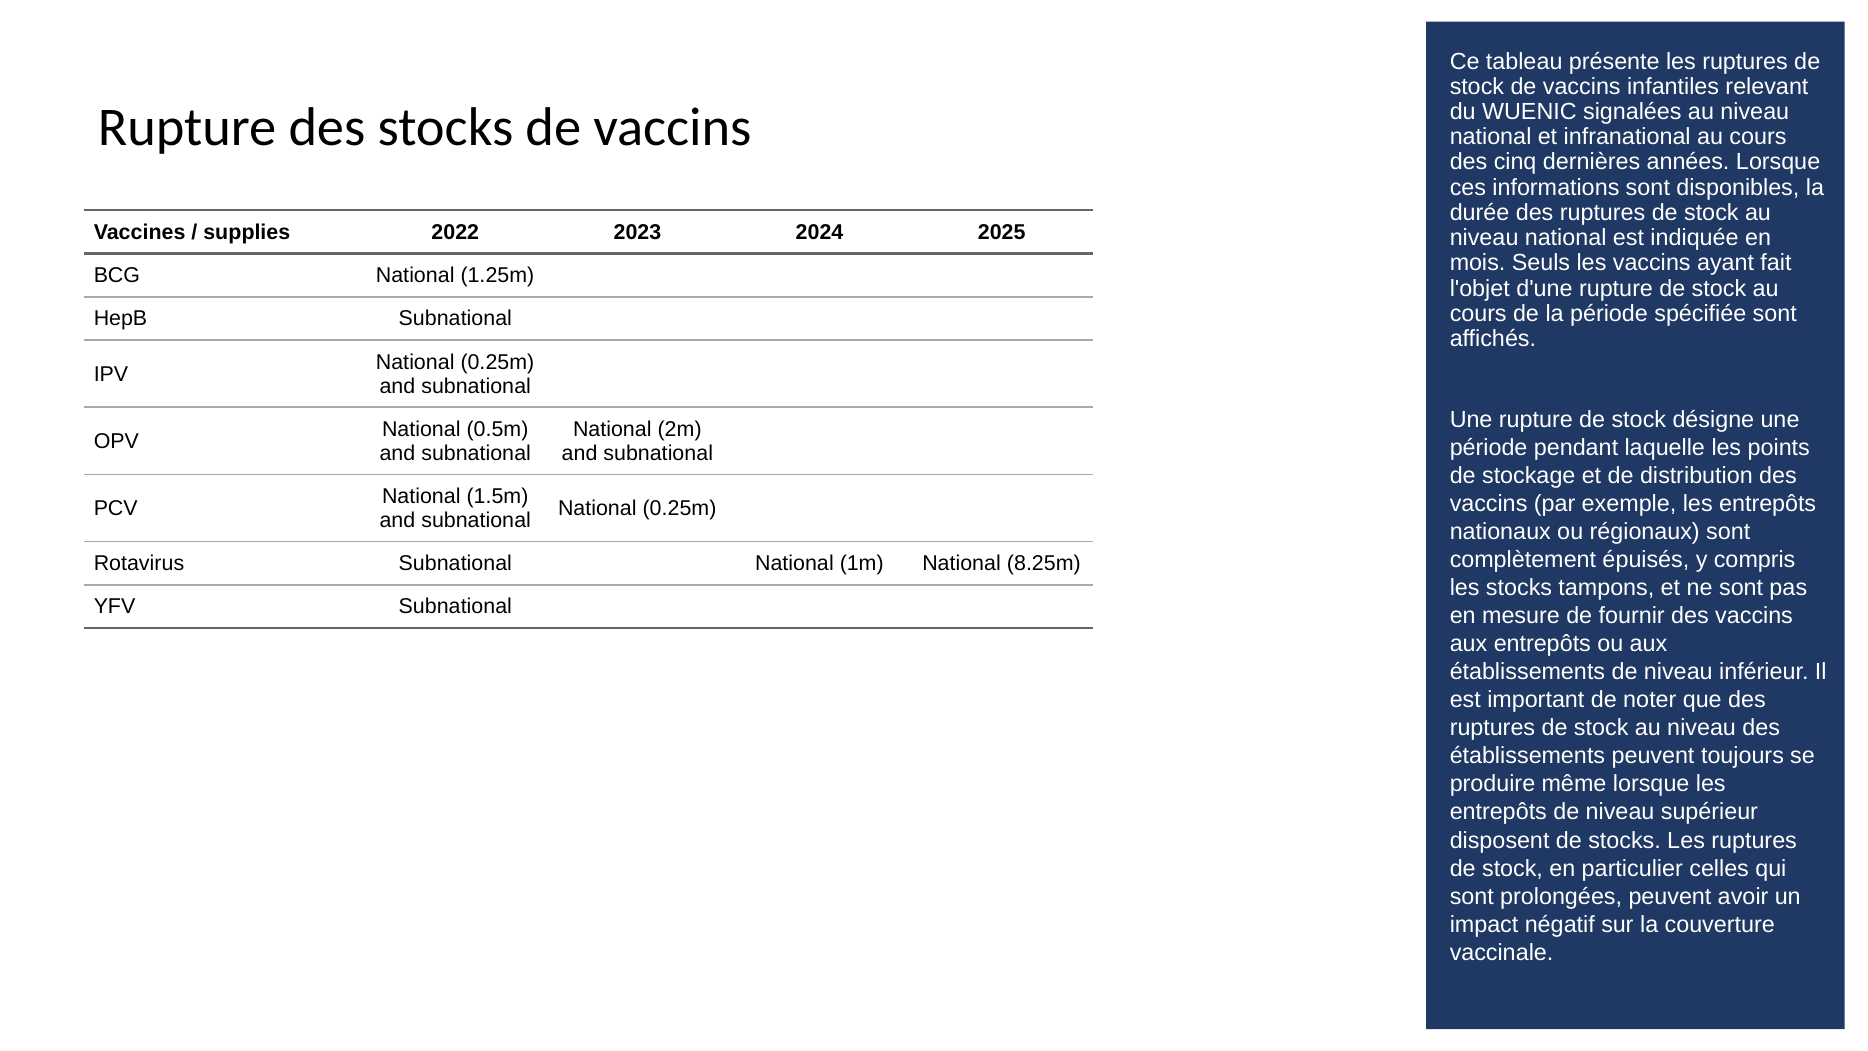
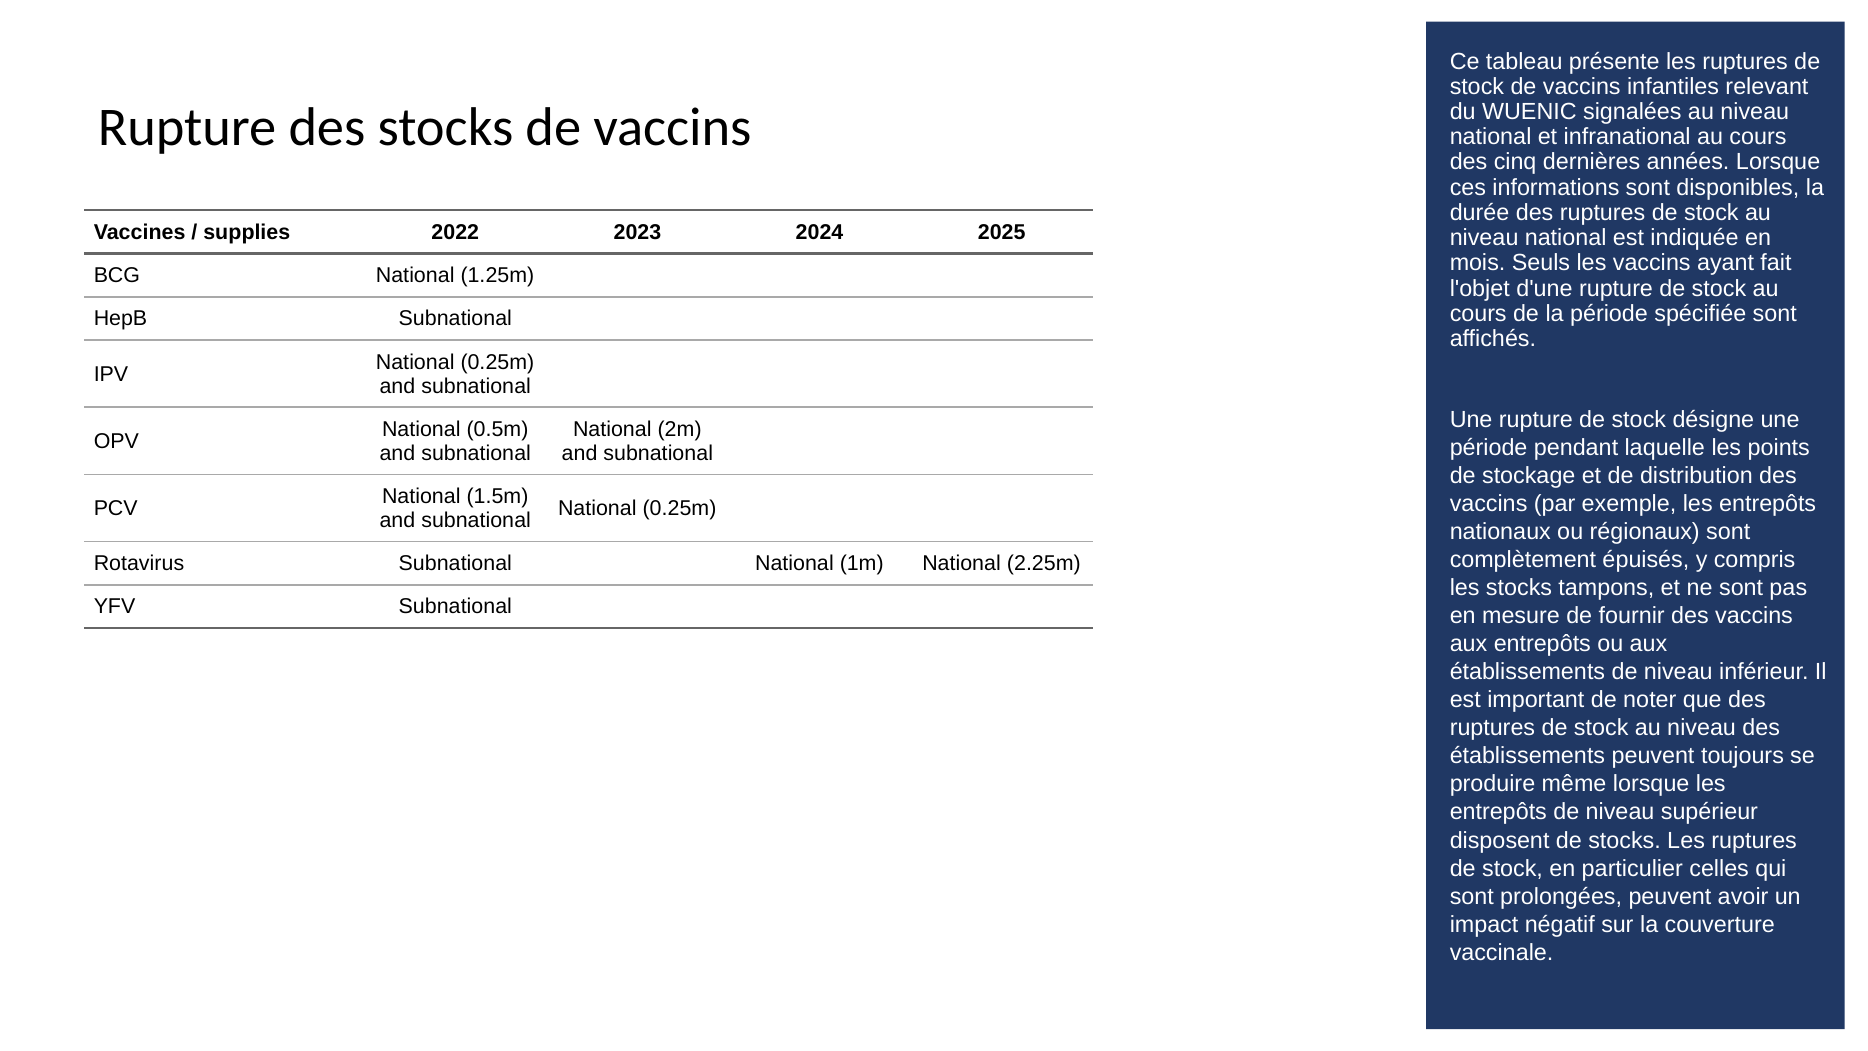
8.25m: 8.25m -> 2.25m (1044, 563)
